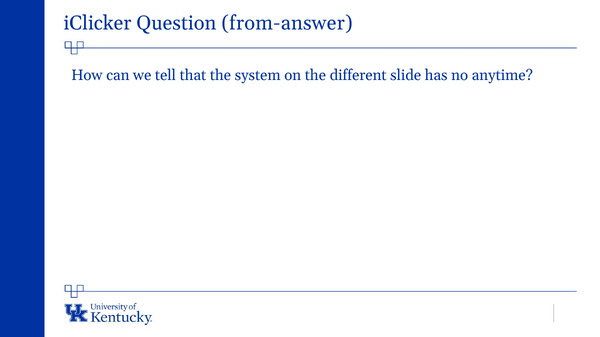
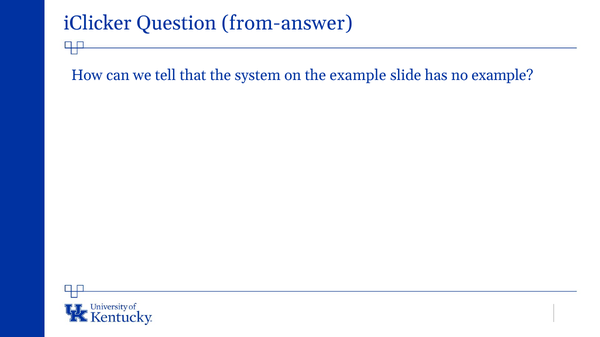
the different: different -> example (358, 75)
no anytime: anytime -> example (502, 75)
